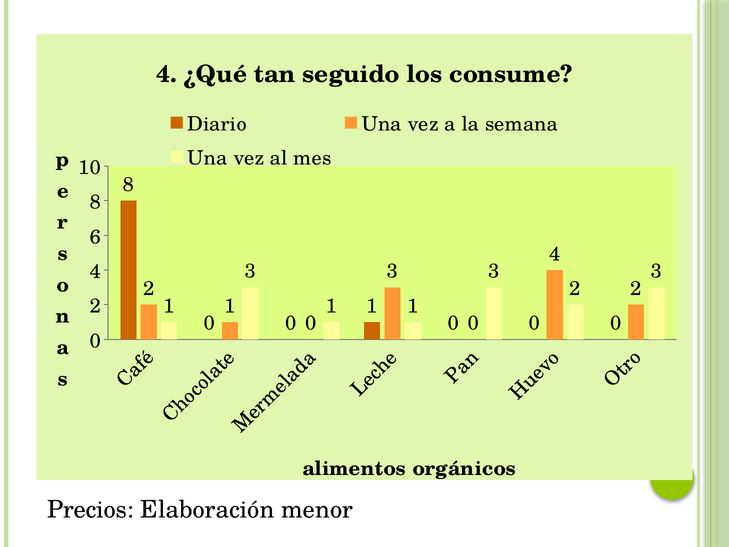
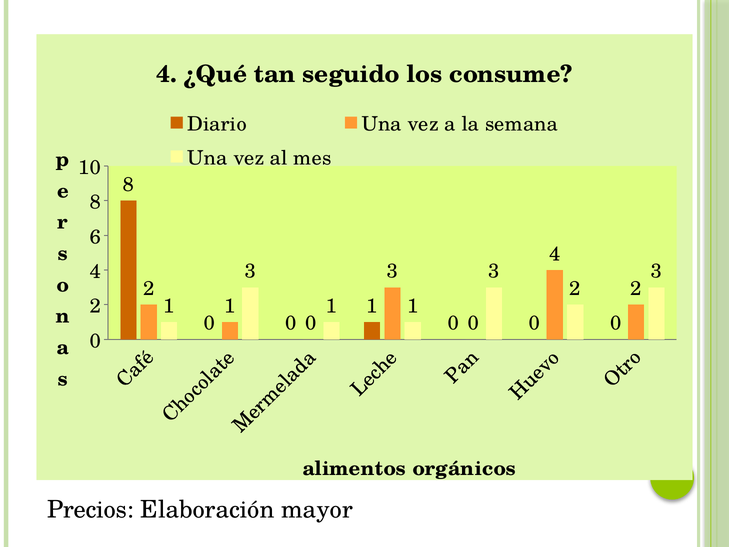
menor: menor -> mayor (317, 510)
